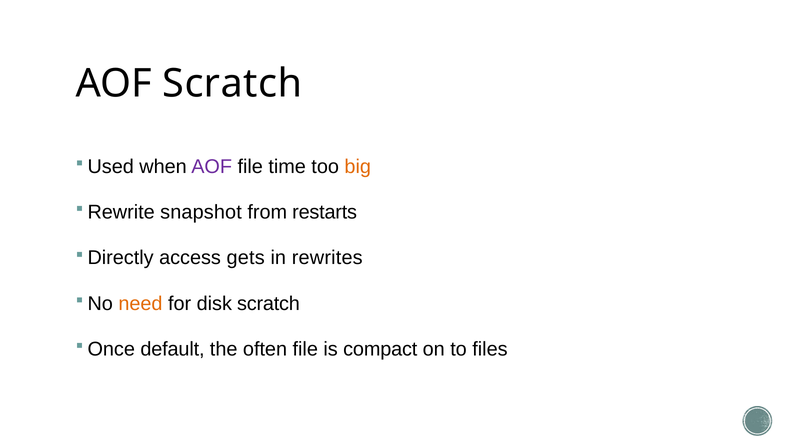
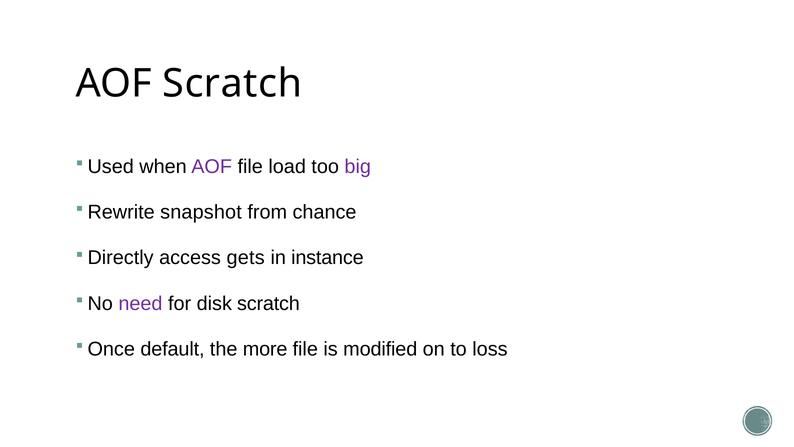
time: time -> load (287, 166)
big colour: orange -> purple (358, 166)
restarts: restarts -> chance (325, 212)
rewrites: rewrites -> instance (327, 258)
need colour: orange -> purple (140, 303)
often: often -> more (265, 349)
compact: compact -> modified (380, 349)
files: files -> loss (490, 349)
